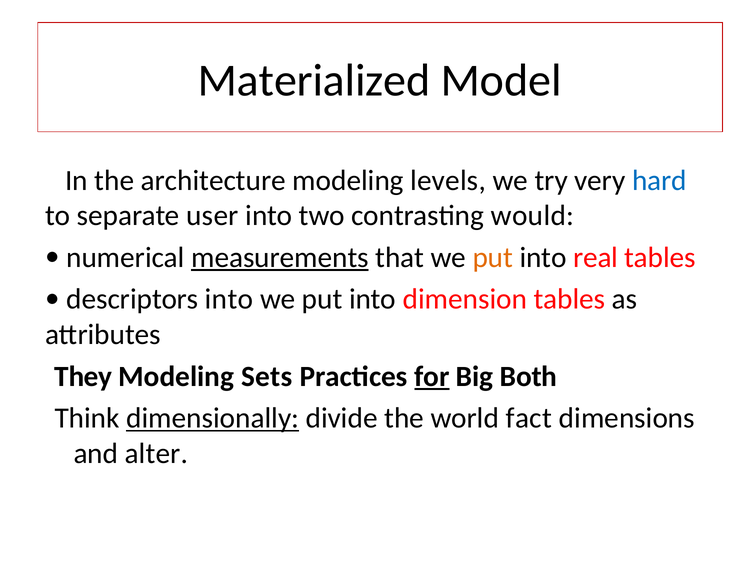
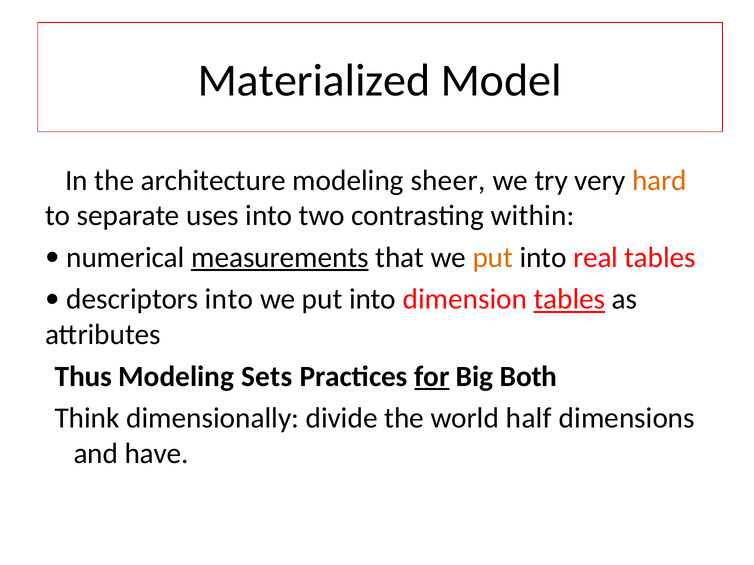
levels: levels -> sheer (448, 181)
hard colour: blue -> orange (660, 181)
user: user -> uses (213, 216)
would: would -> within (533, 216)
tables underline: none -> present (569, 300)
They: They -> Thus (83, 377)
dimensionally underline: present -> none (213, 419)
fact: fact -> half (529, 419)
alter: alter -> have (157, 454)
